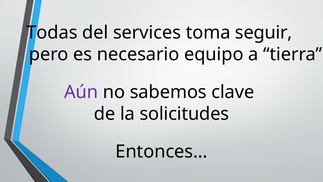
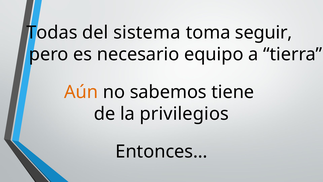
services: services -> sistema (147, 33)
Aún colour: purple -> orange (81, 92)
clave: clave -> tiene (233, 92)
solicitudes: solicitudes -> privilegios (184, 114)
